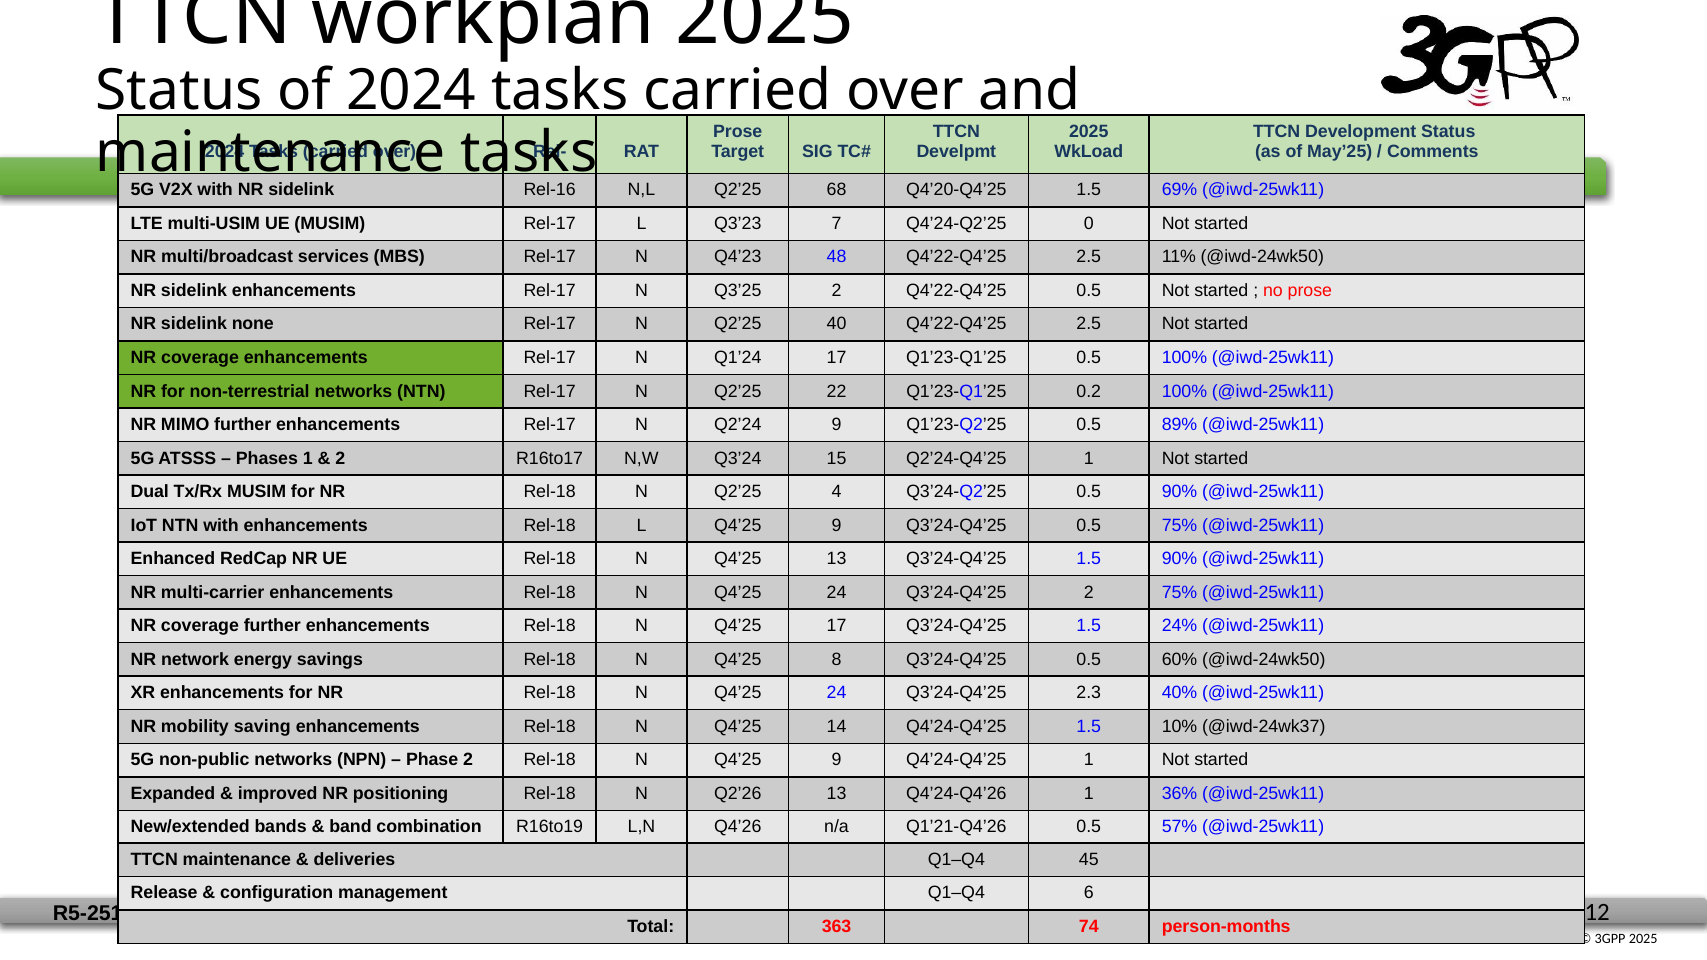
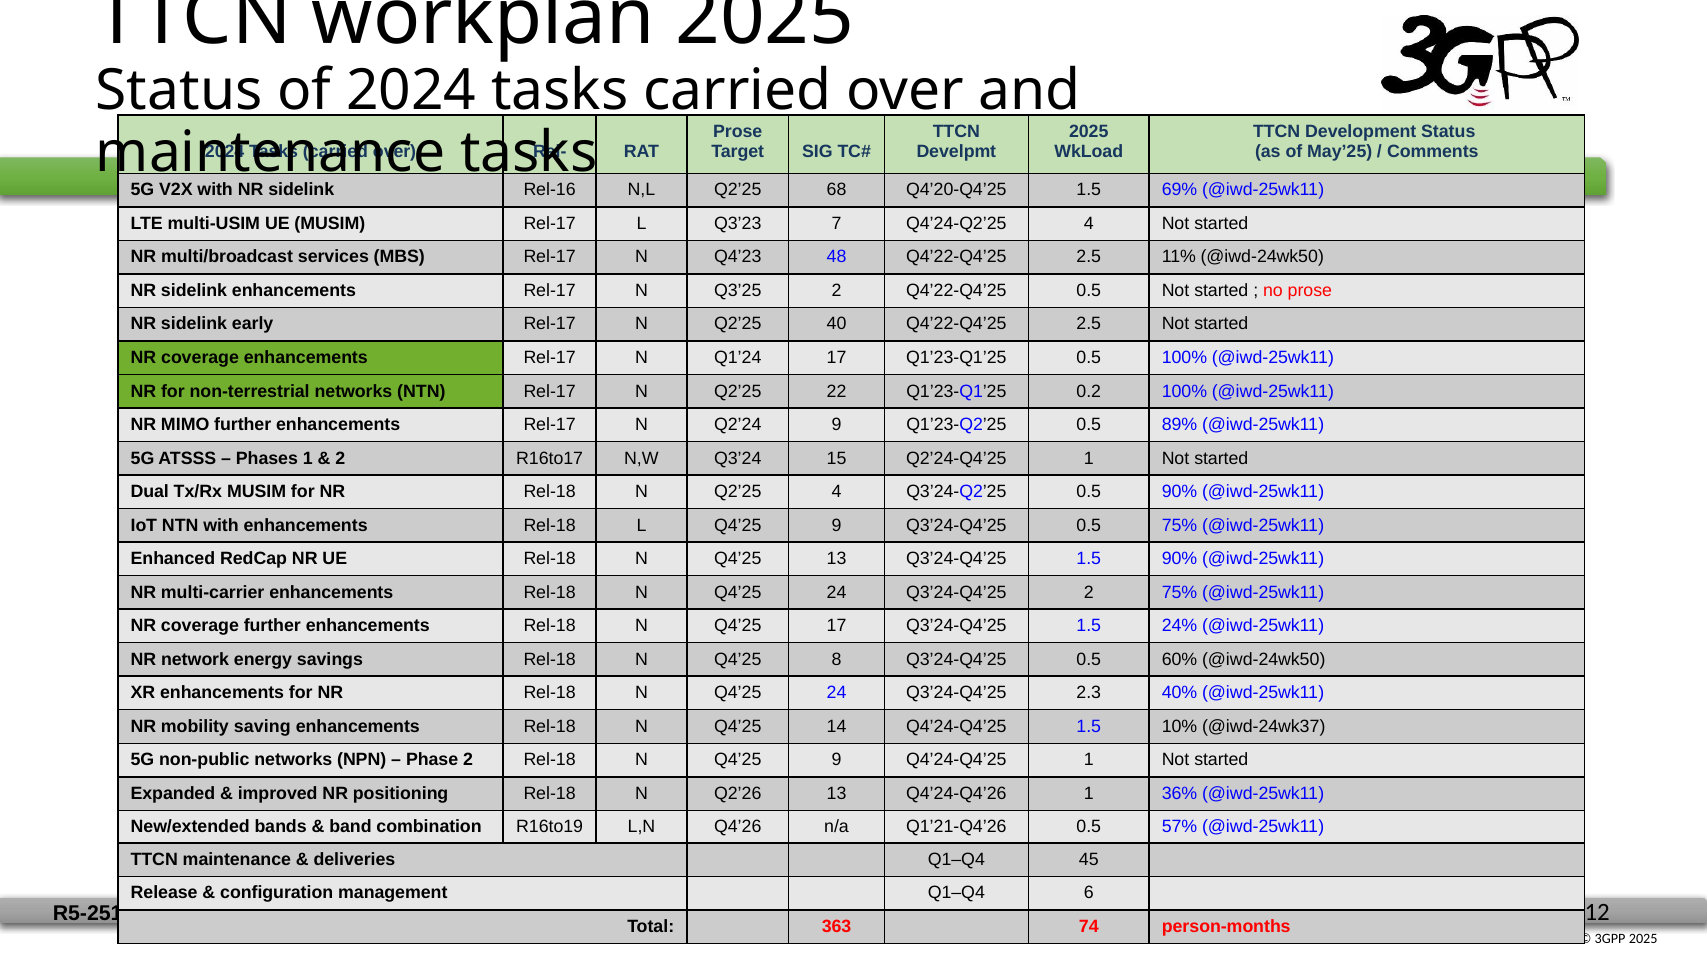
Q4’24-Q2’25 0: 0 -> 4 (1089, 224)
none: none -> early (253, 324)
